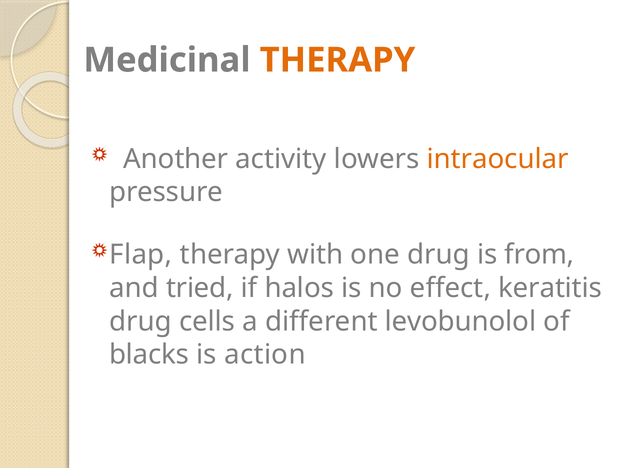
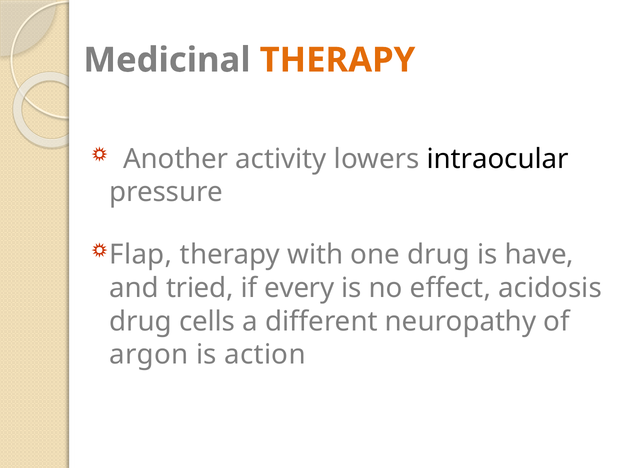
intraocular colour: orange -> black (498, 159)
from: from -> have (539, 255)
halos: halos -> every (299, 288)
keratitis: keratitis -> acidosis (550, 288)
levobunolol: levobunolol -> neuropathy (461, 321)
blacks: blacks -> argon (149, 355)
